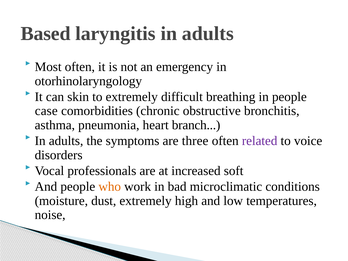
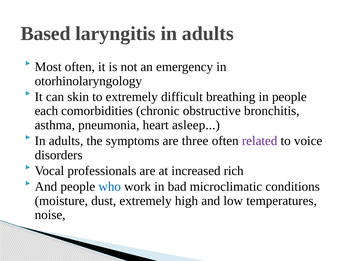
case: case -> each (46, 111)
branch: branch -> asleep (196, 125)
soft: soft -> rich (234, 171)
who colour: orange -> blue (110, 187)
